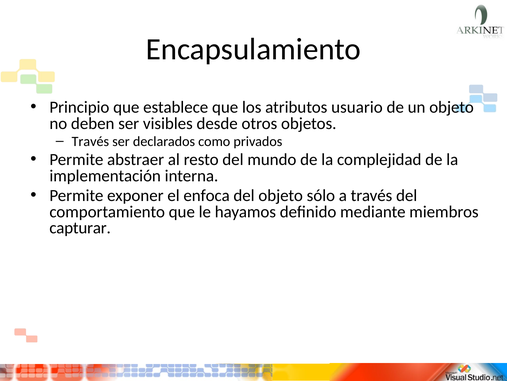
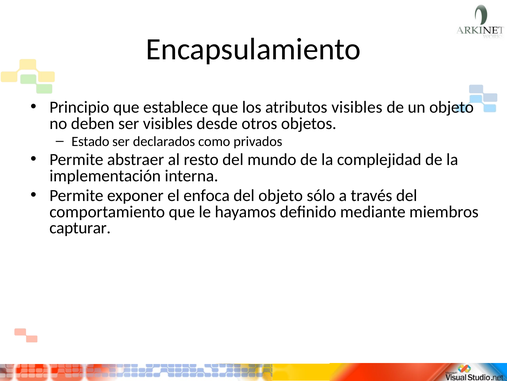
atributos usuario: usuario -> visibles (357, 107)
Través: Través -> Estado (90, 141)
